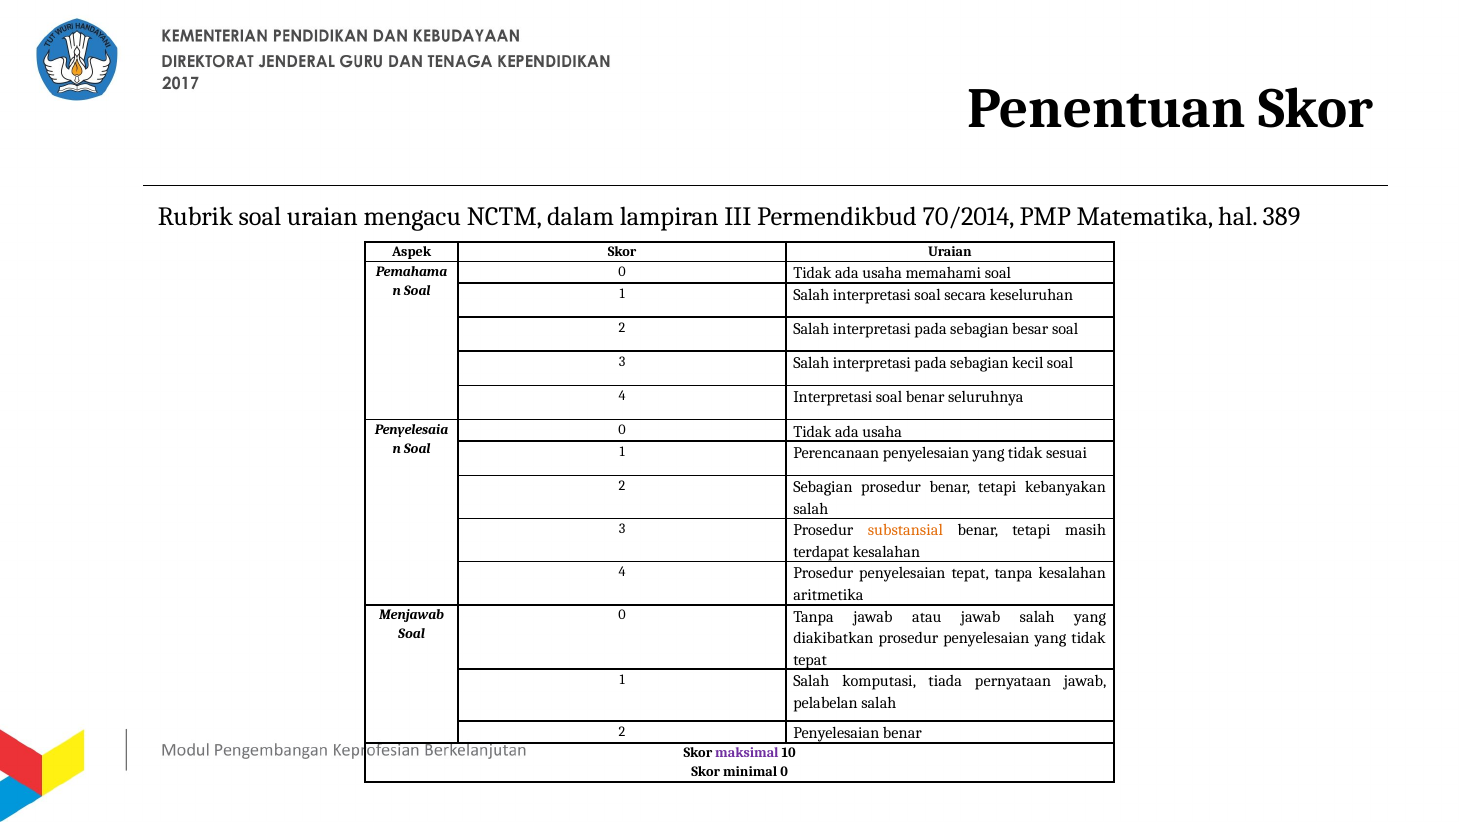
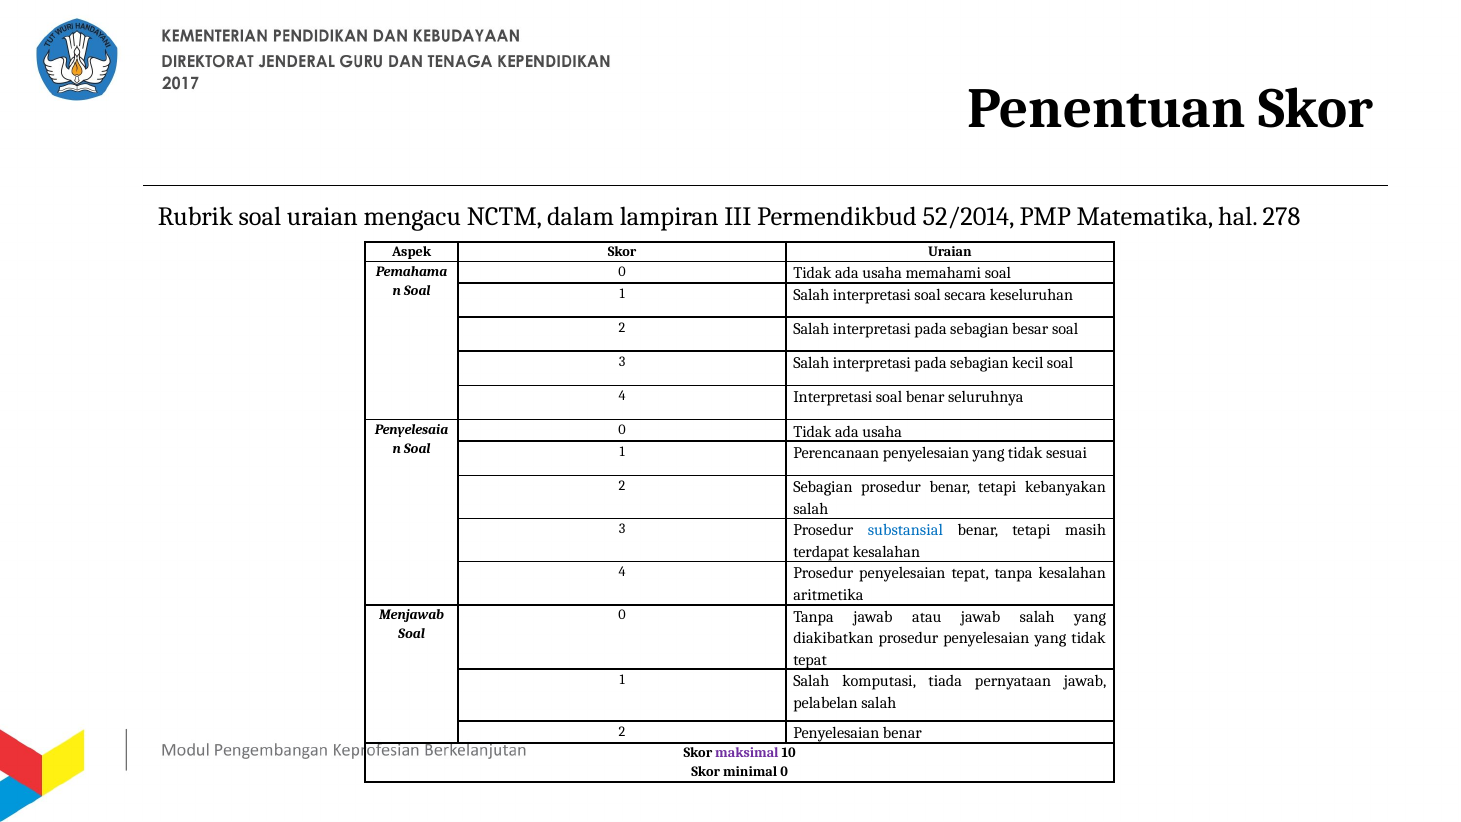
70/2014: 70/2014 -> 52/2014 (969, 217)
389: 389 -> 278 (1282, 217)
substansial colour: orange -> blue (905, 530)
